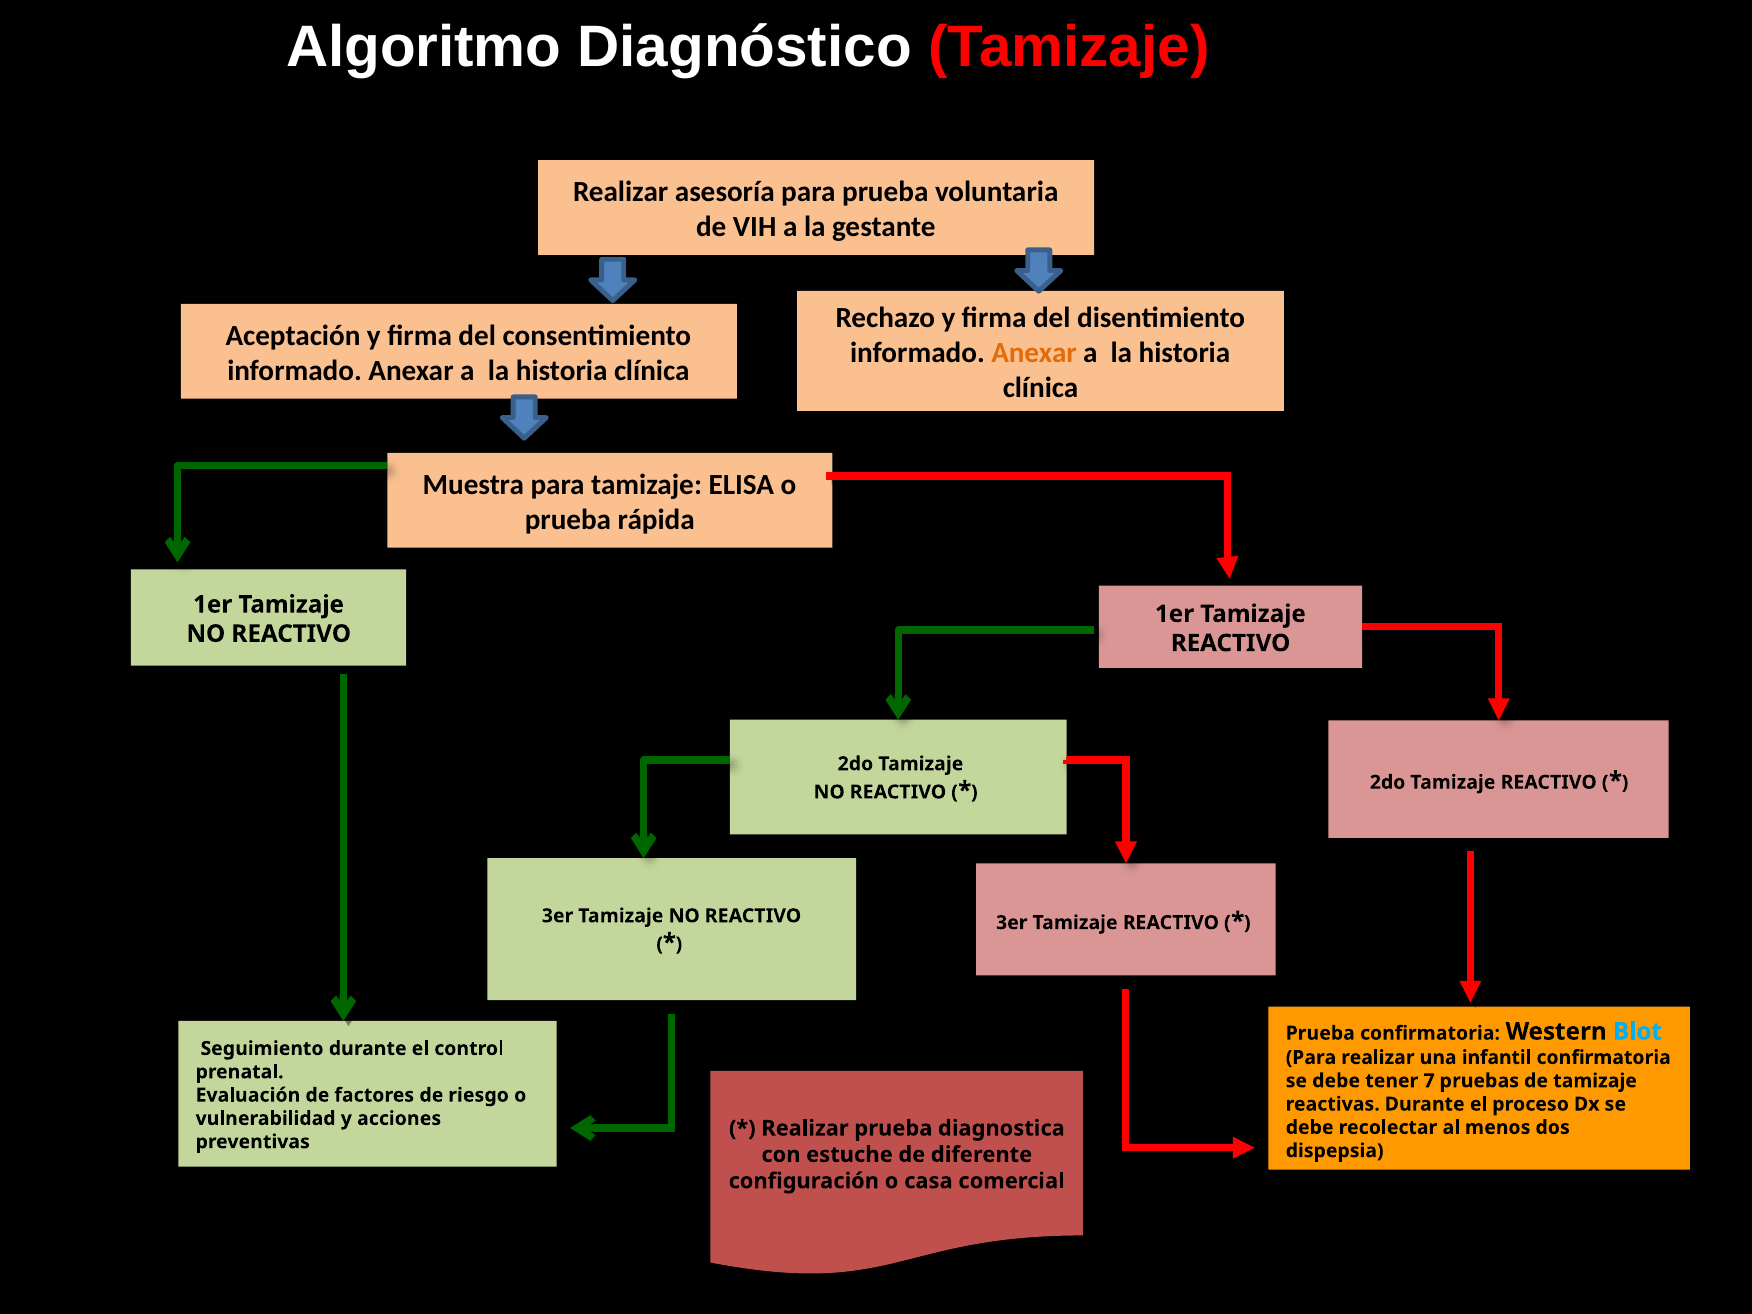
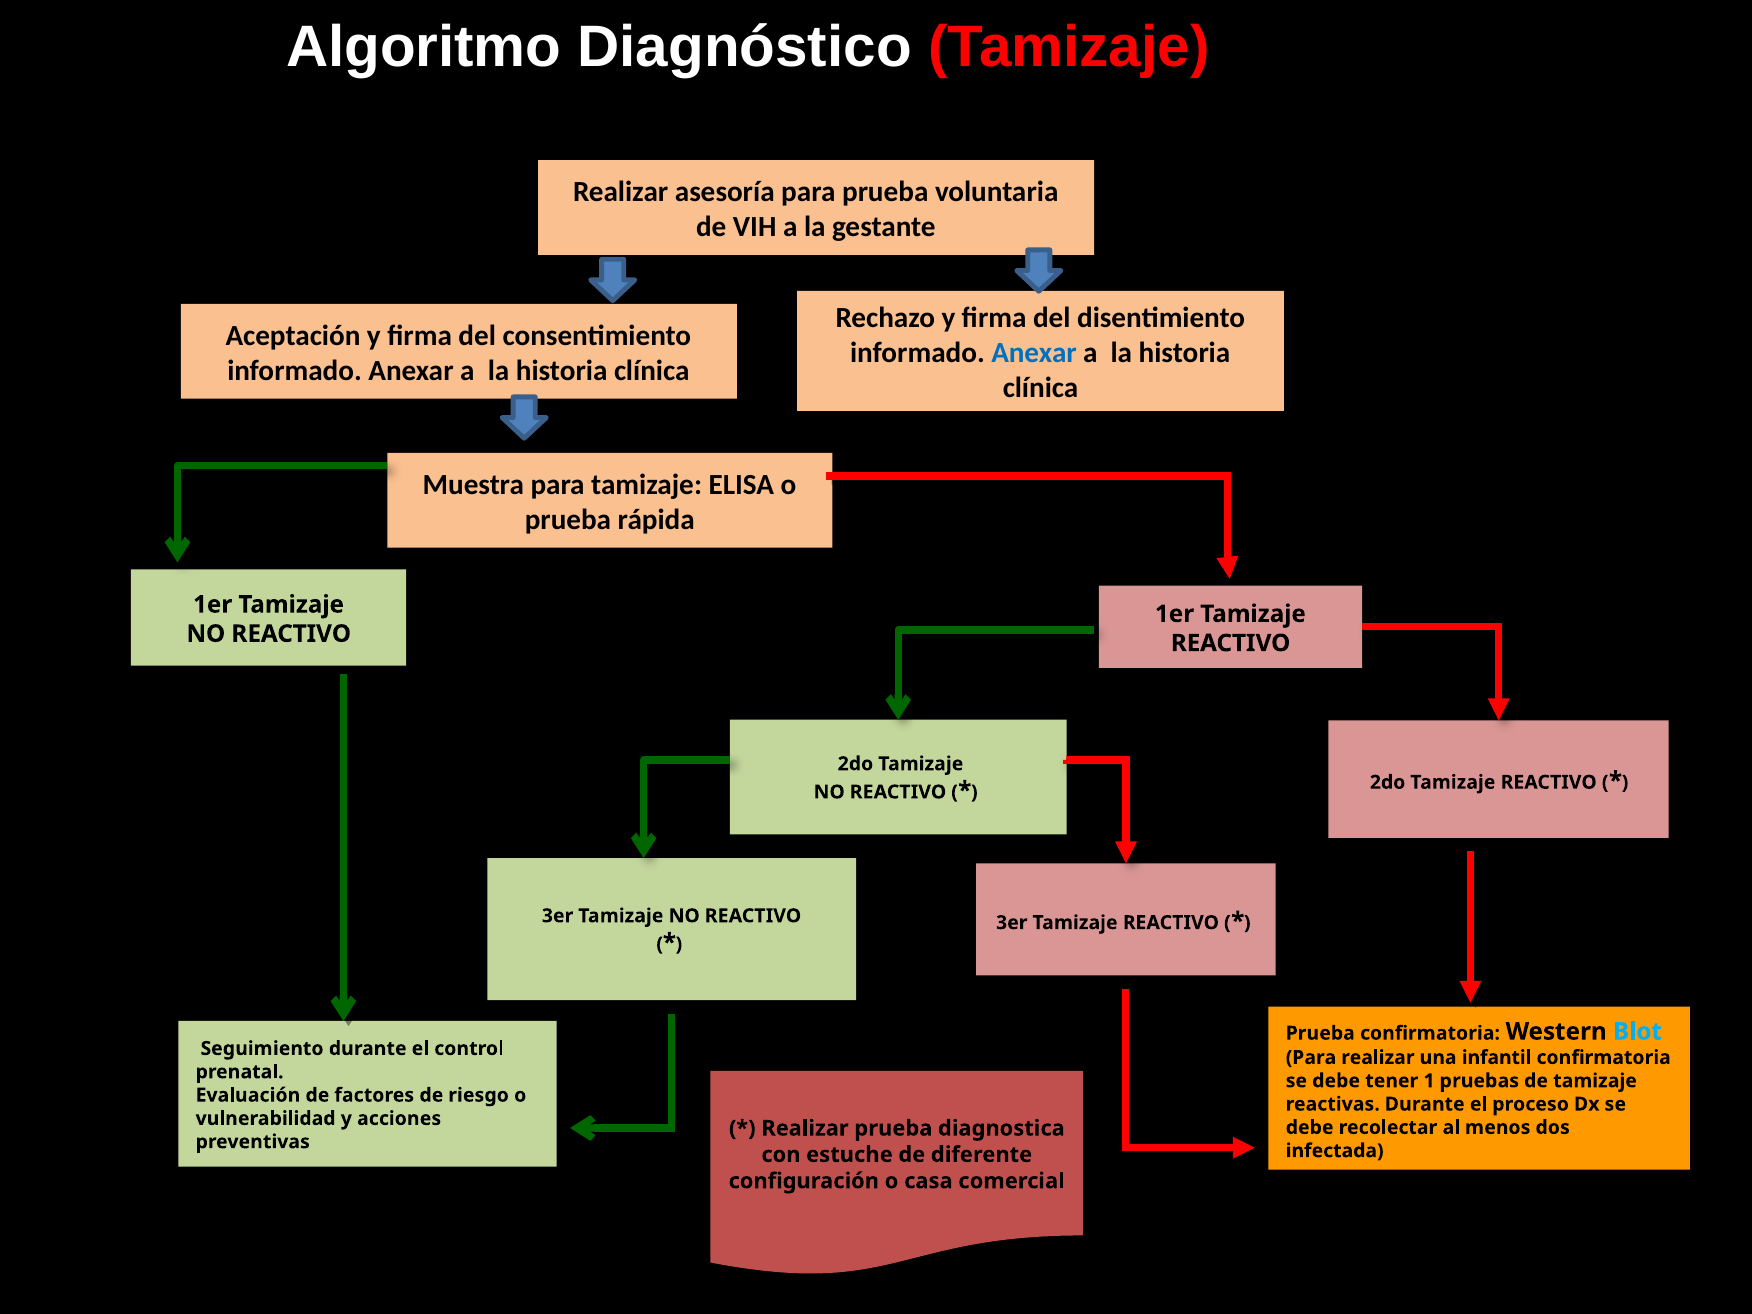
Anexar colour: orange -> blue (1034, 353)
7: 7 -> 1 (1429, 1081)
dispepsia: dispepsia -> infectada (1335, 1151)
